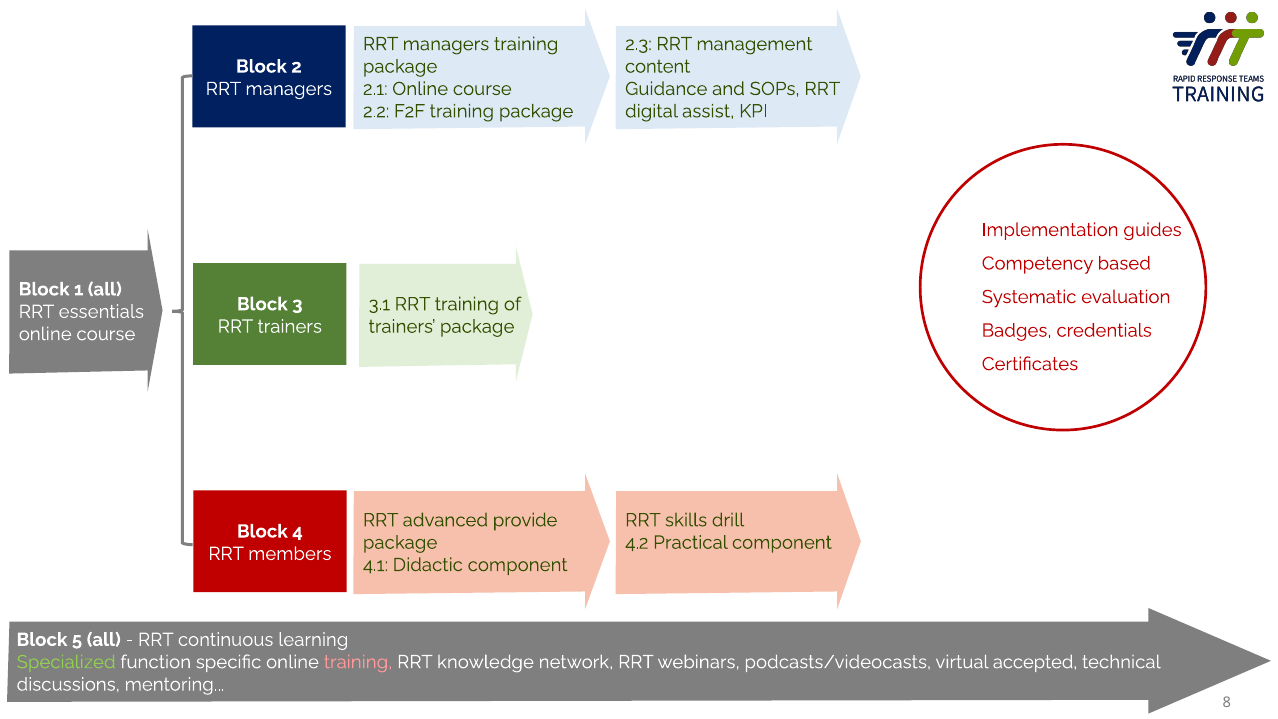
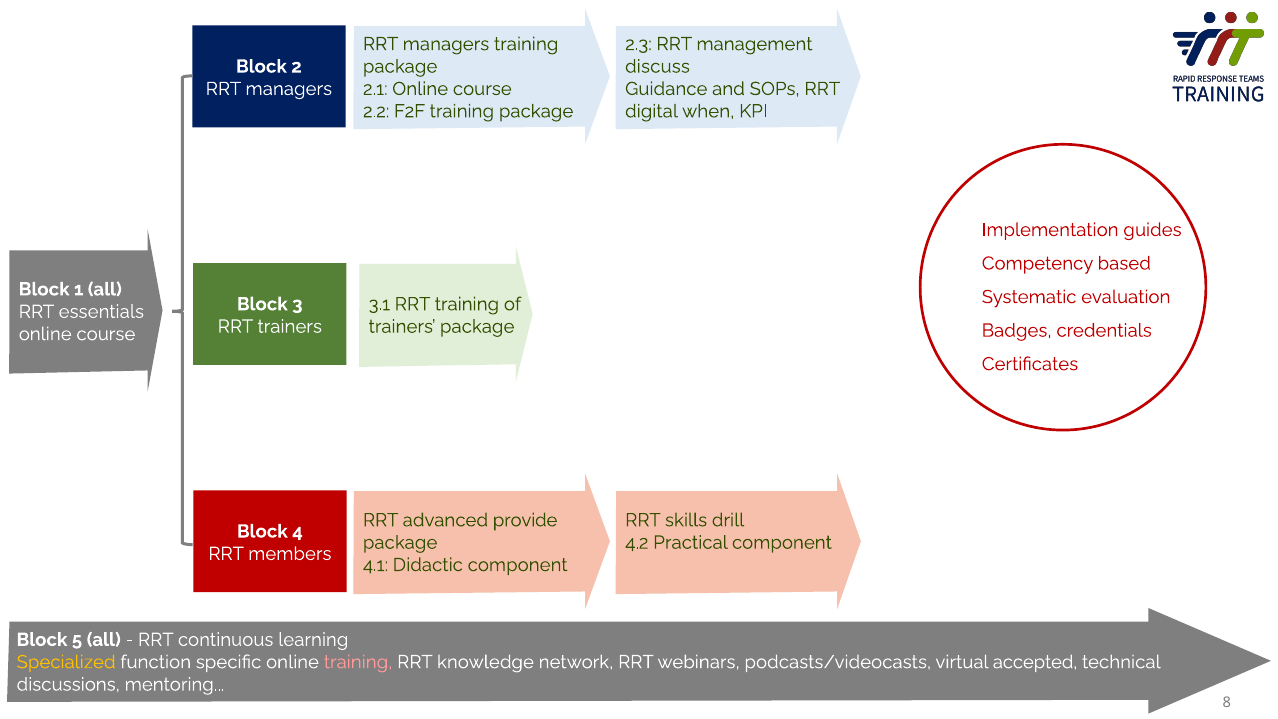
content: content -> discuss (657, 66)
assist: assist -> when (708, 111)
Specialized colour: light green -> yellow (66, 662)
